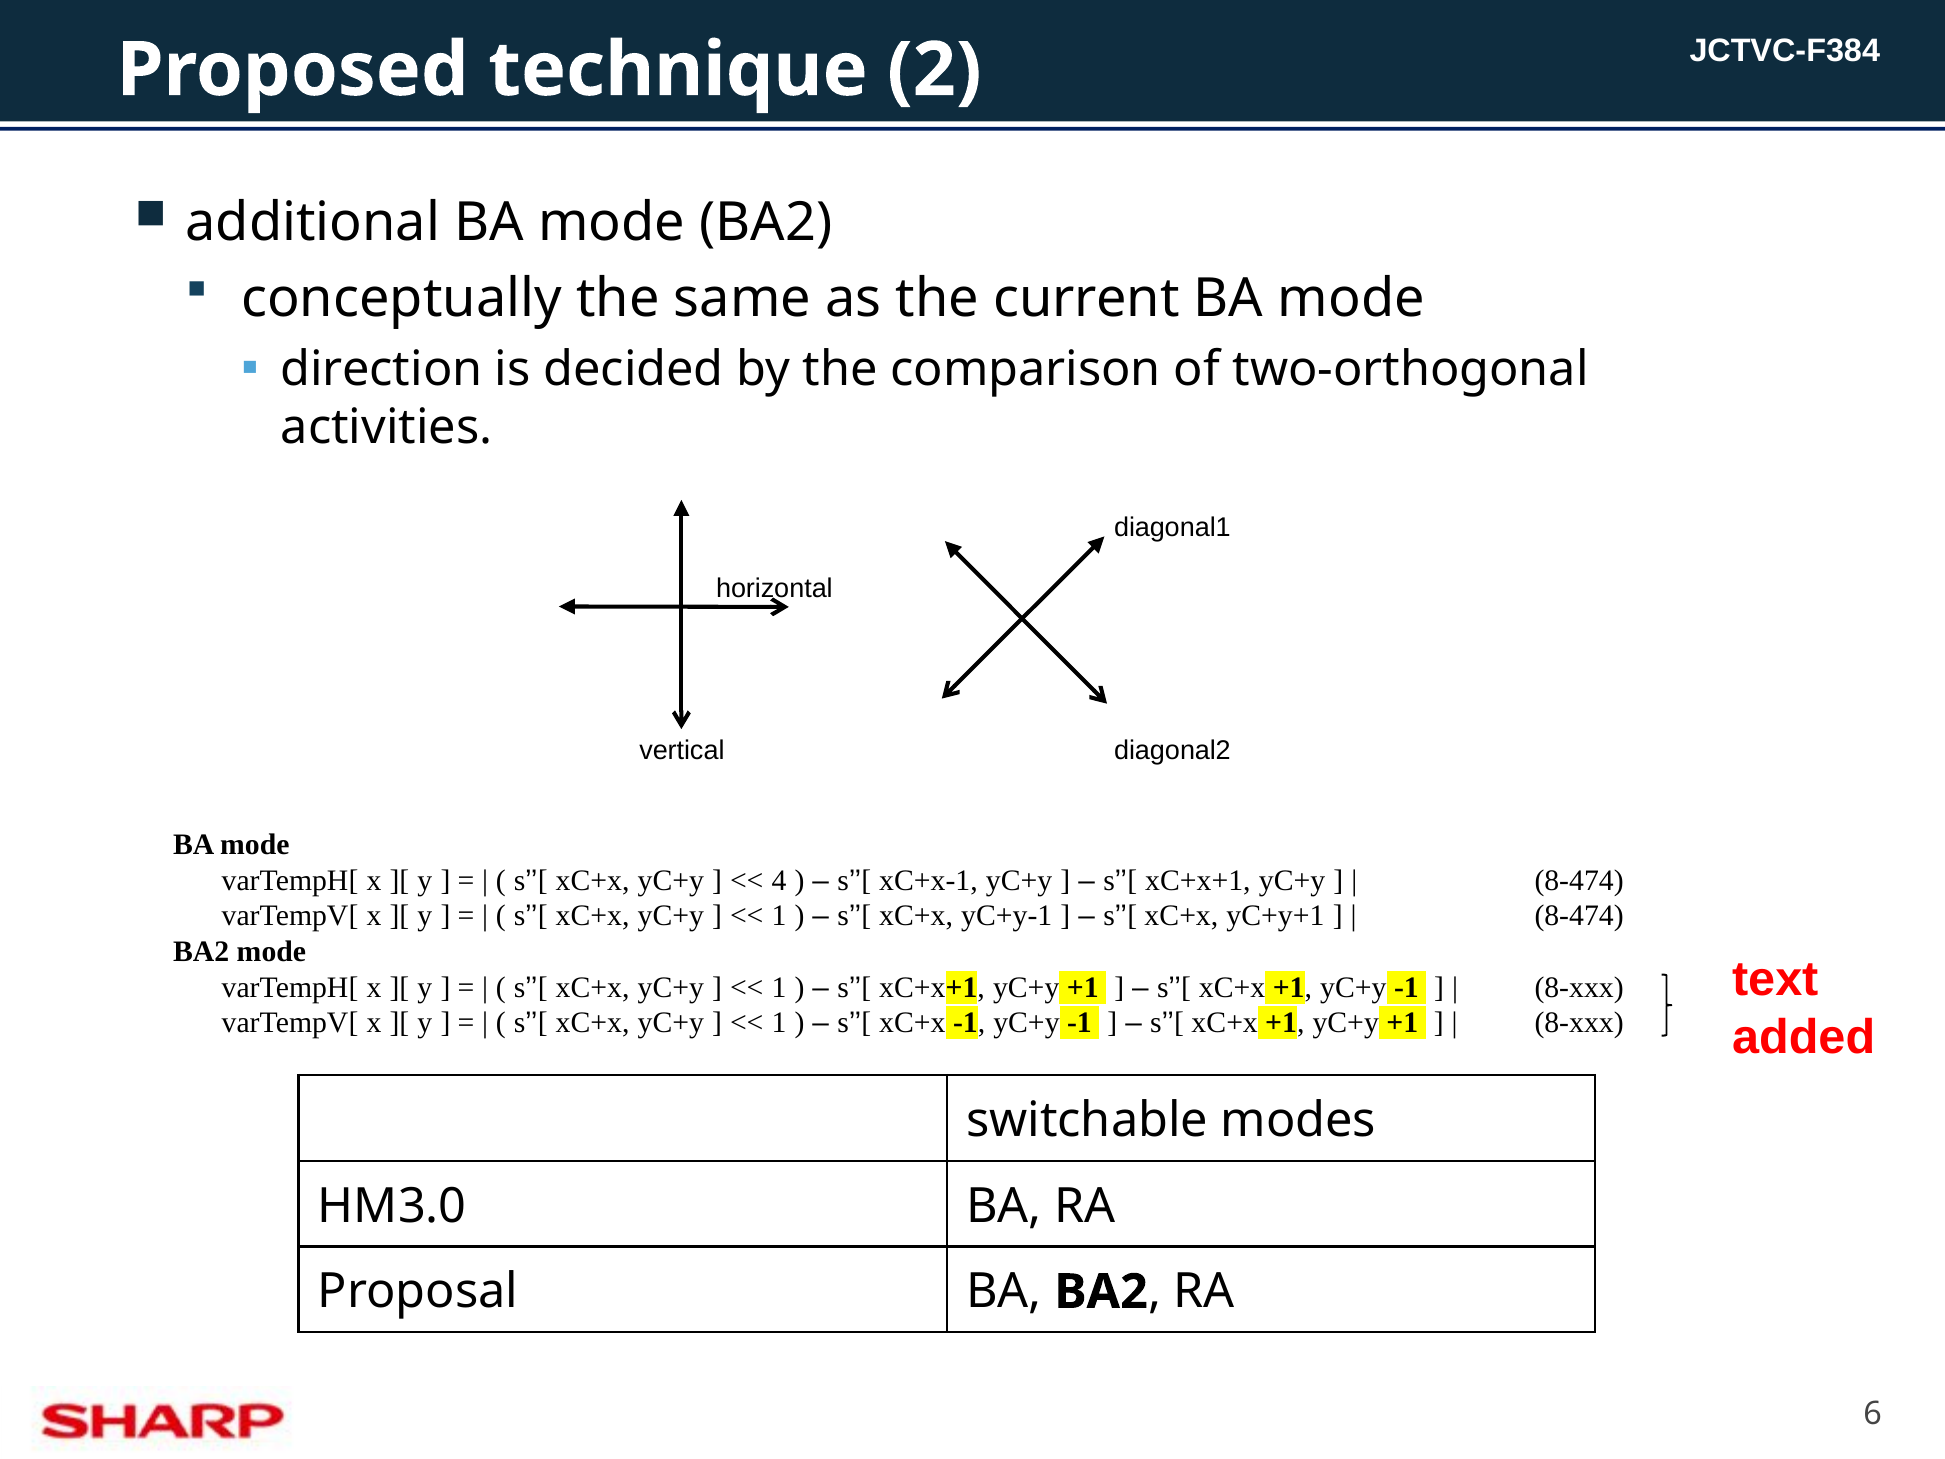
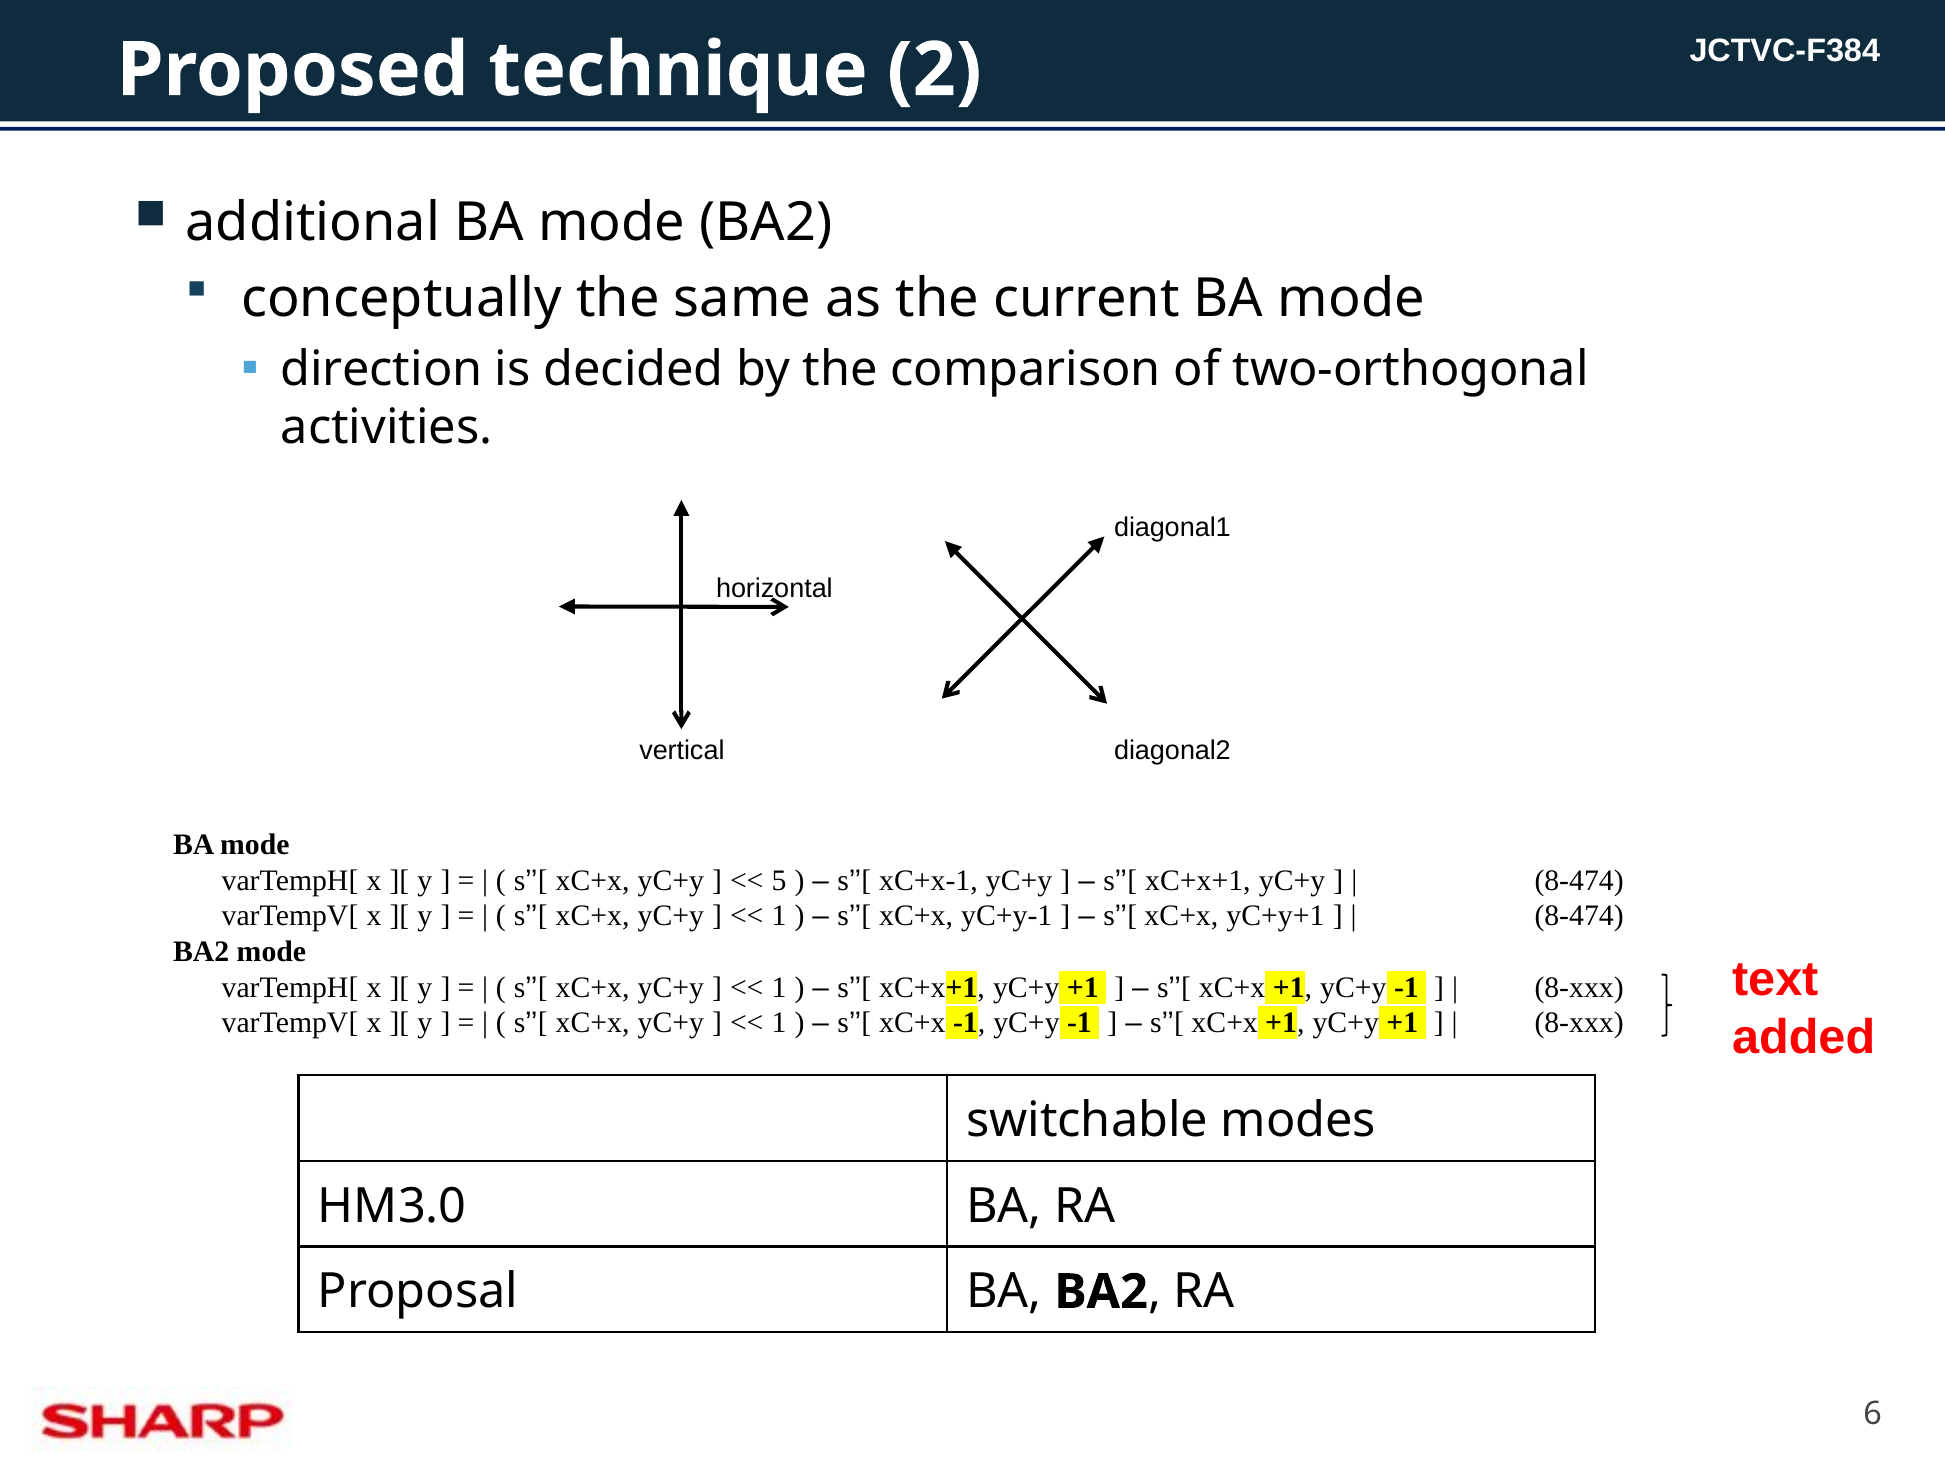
4: 4 -> 5 (779, 880)
